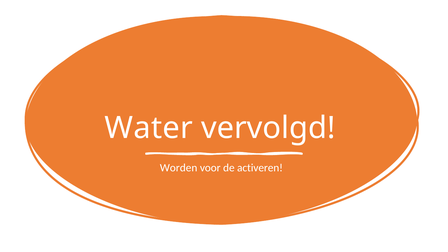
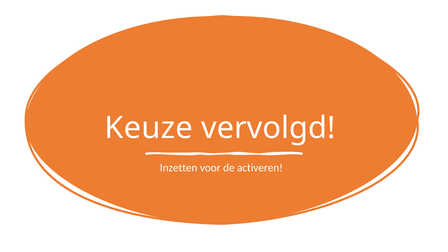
Water: Water -> Keuze (149, 128)
Worden: Worden -> Inzetten (179, 168)
